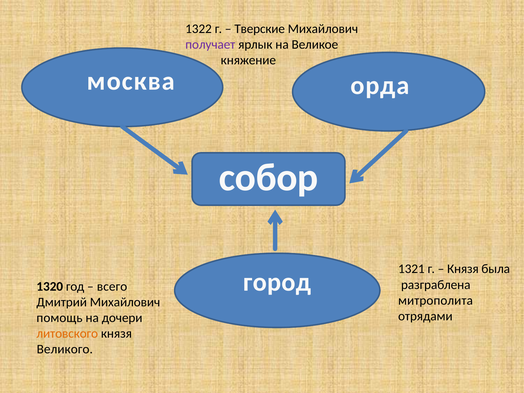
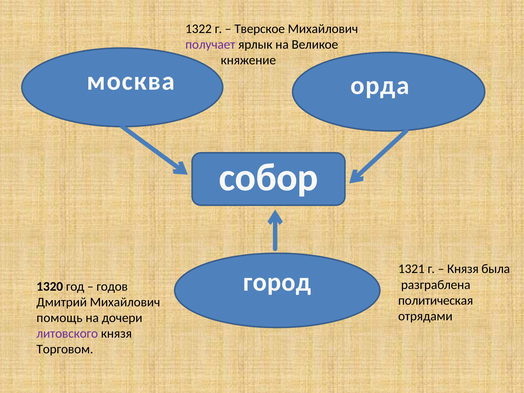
Тверские: Тверские -> Тверское (260, 29)
всего: всего -> годов (112, 286)
митрополита: митрополита -> политическая (436, 300)
литовского colour: orange -> purple (67, 334)
Великого: Великого -> Торговом (65, 349)
